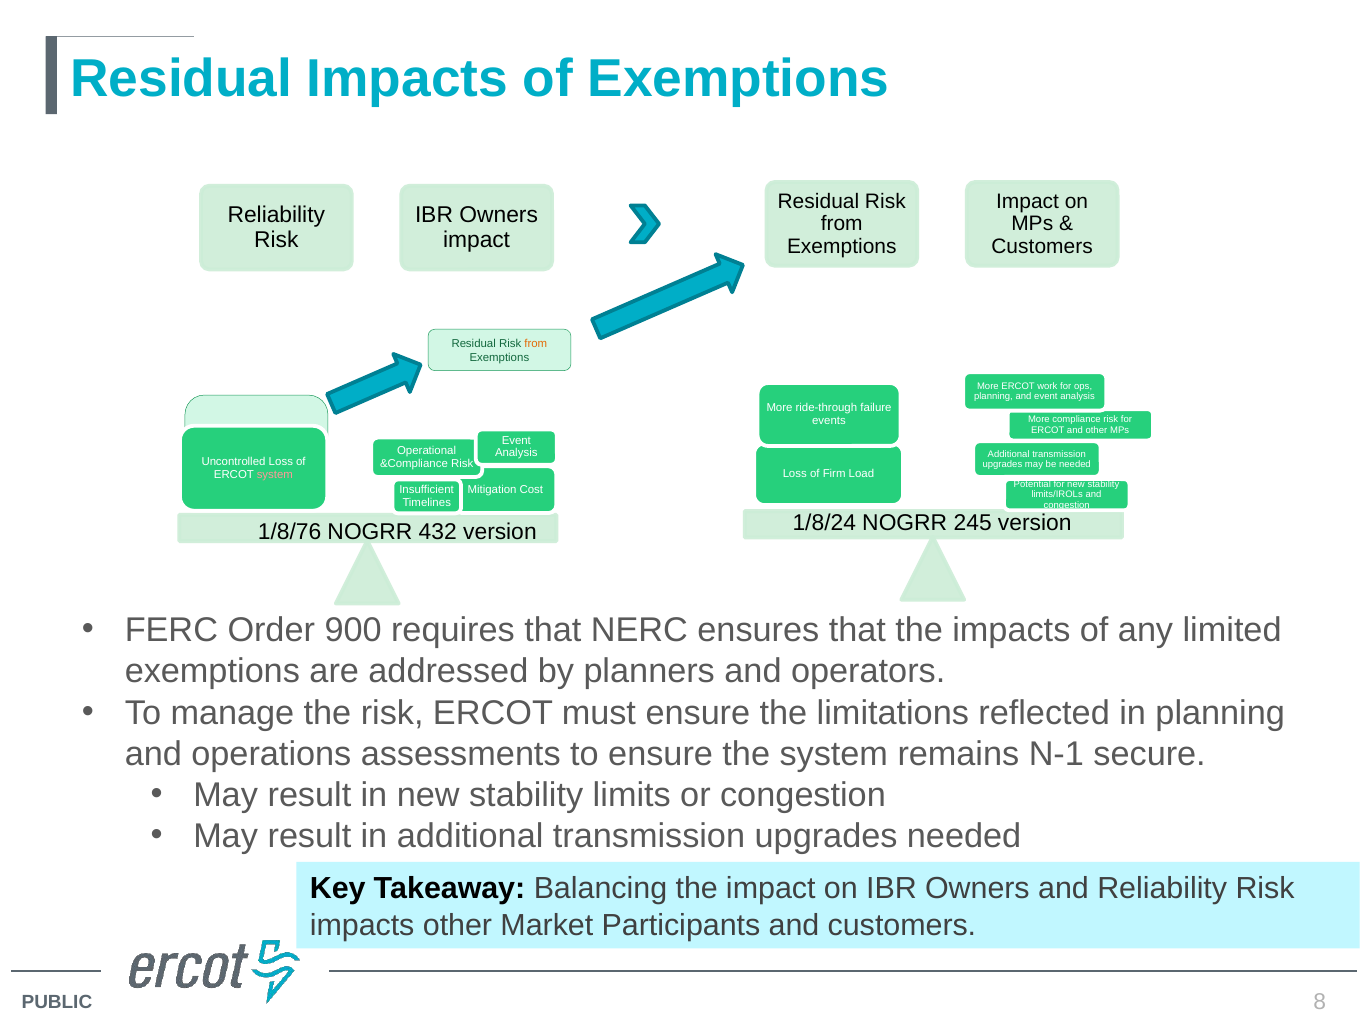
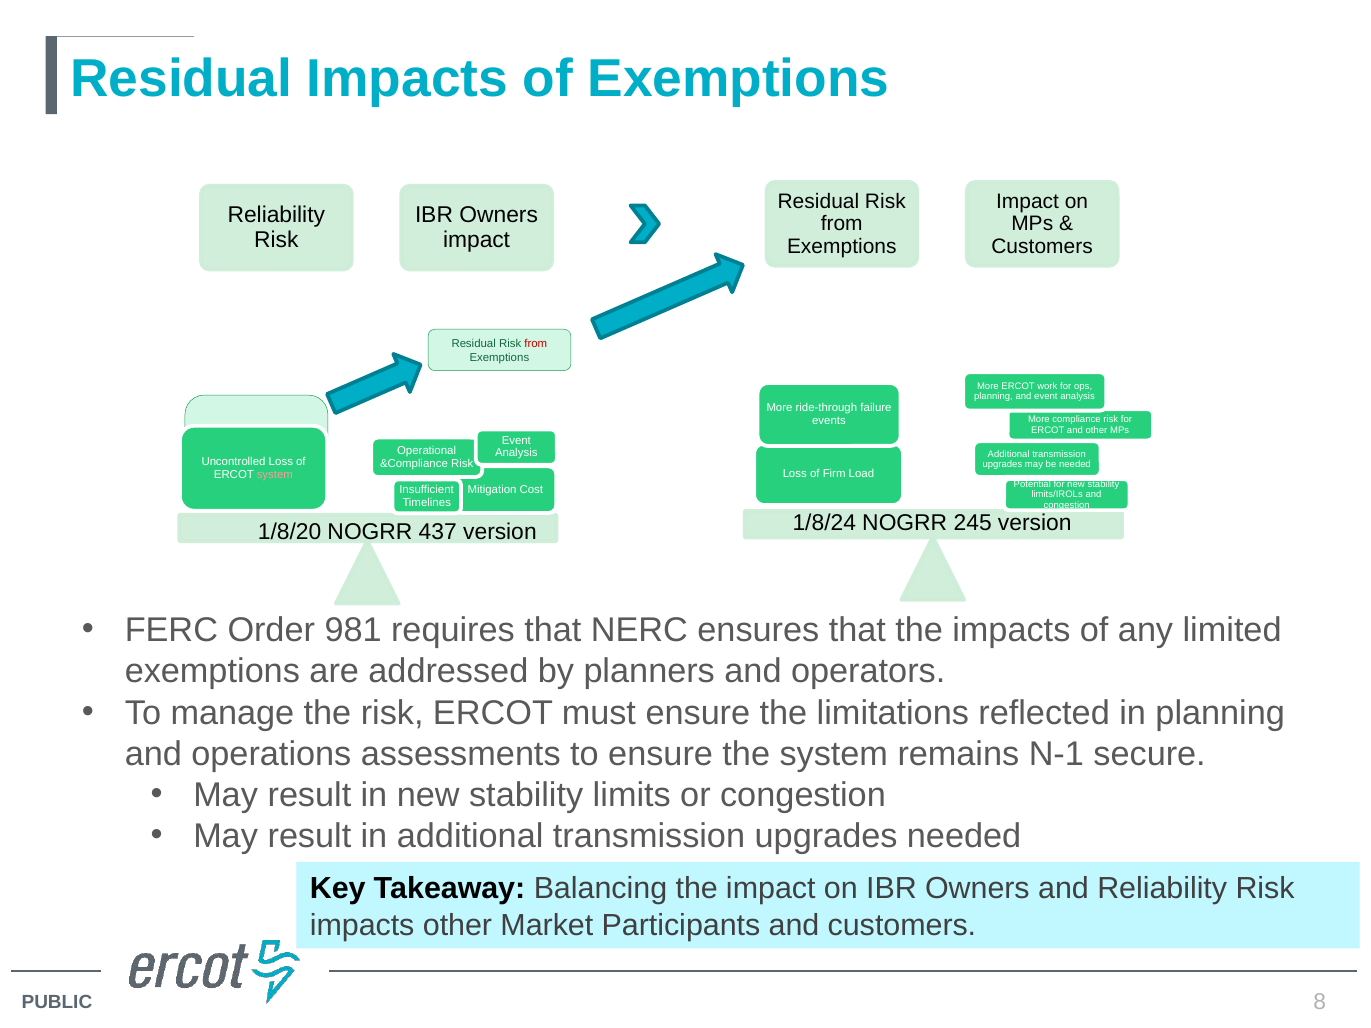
from colour: orange -> red (536, 344)
1/8/76: 1/8/76 -> 1/8/20 (290, 532)
432: 432 -> 437 (438, 532)
900: 900 -> 981 (353, 631)
